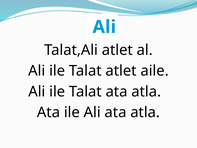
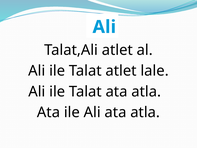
aile: aile -> lale (155, 71)
